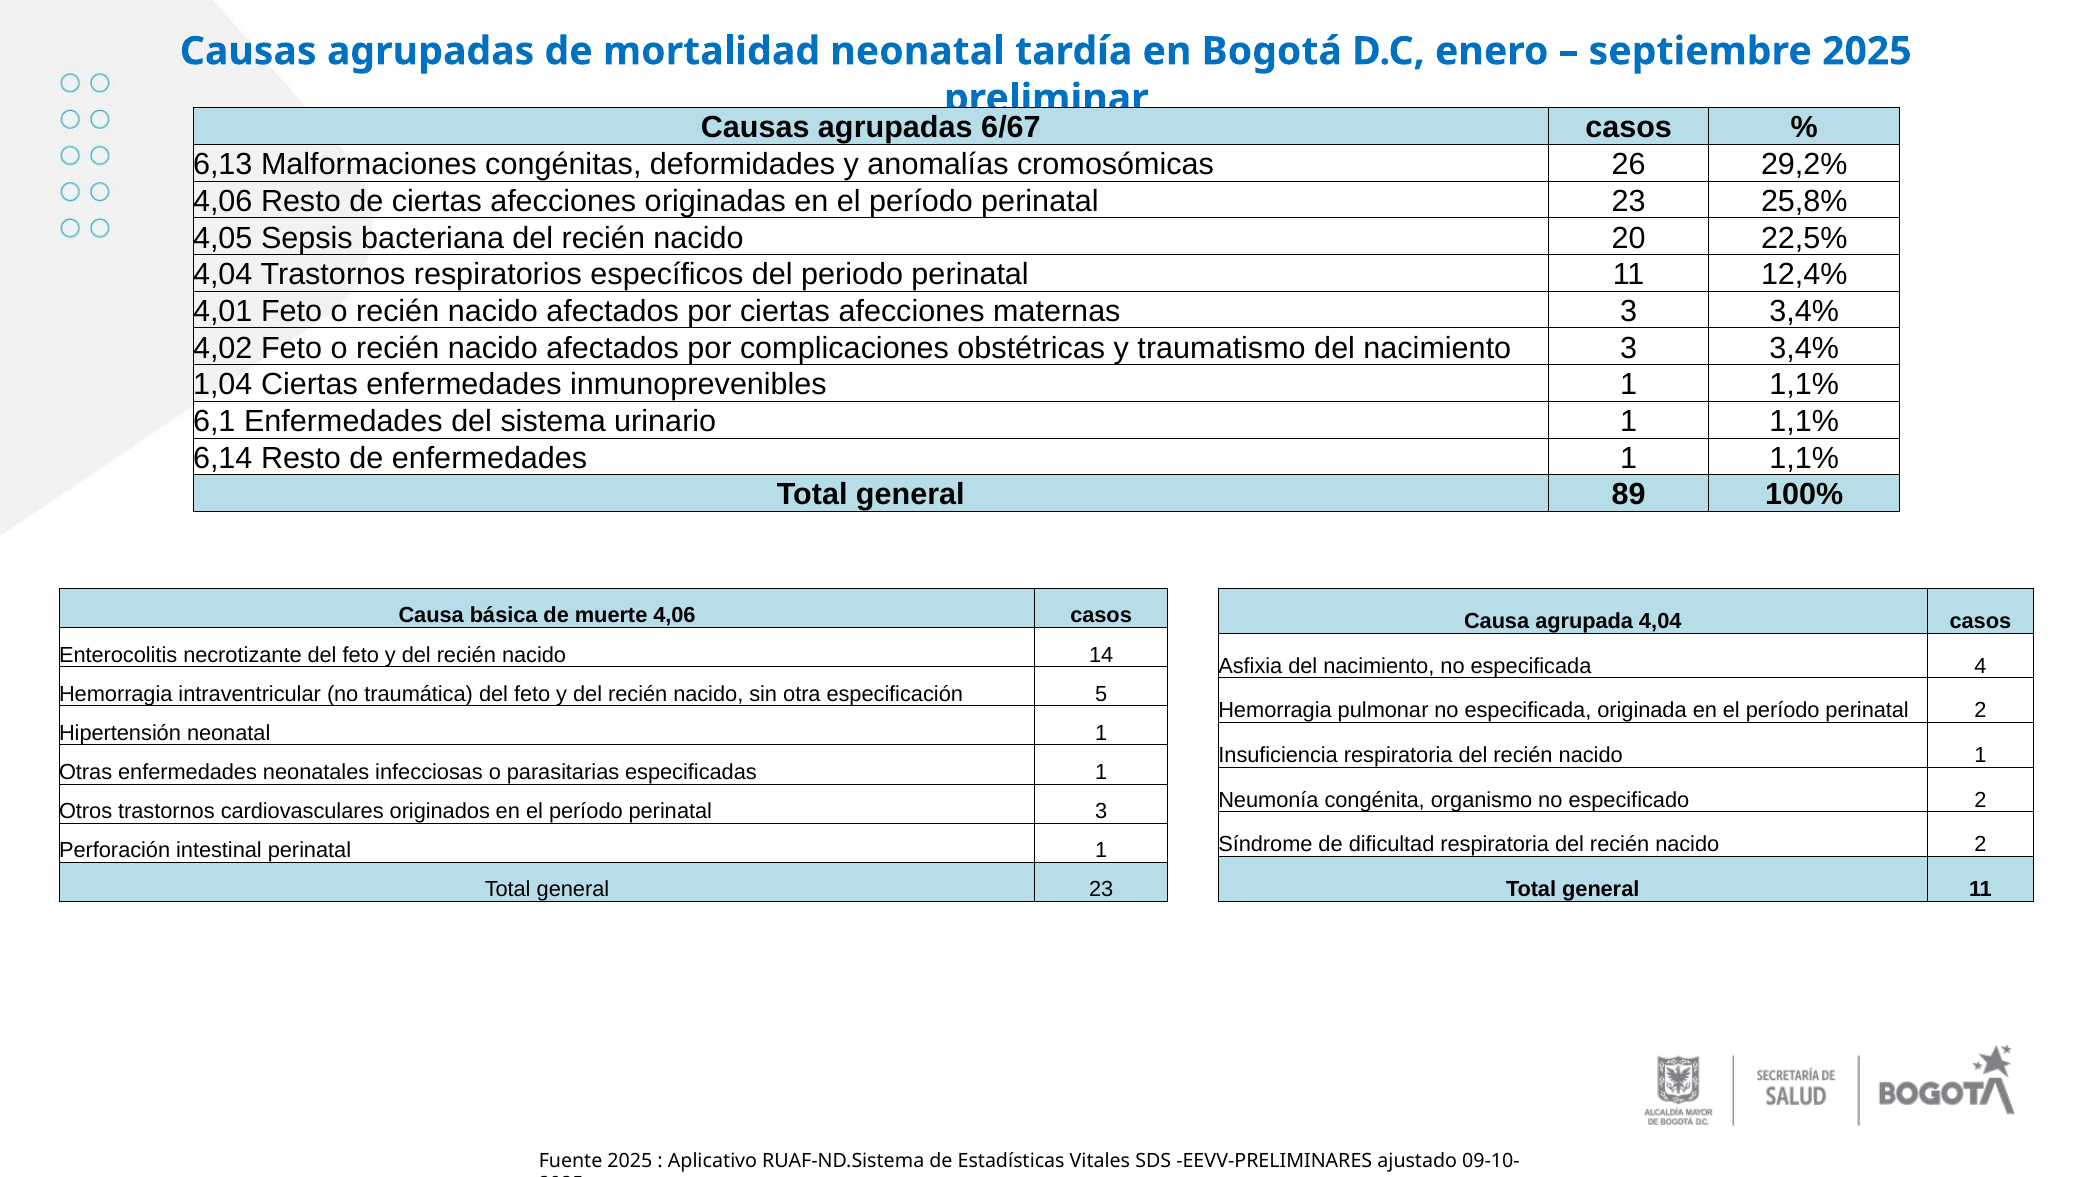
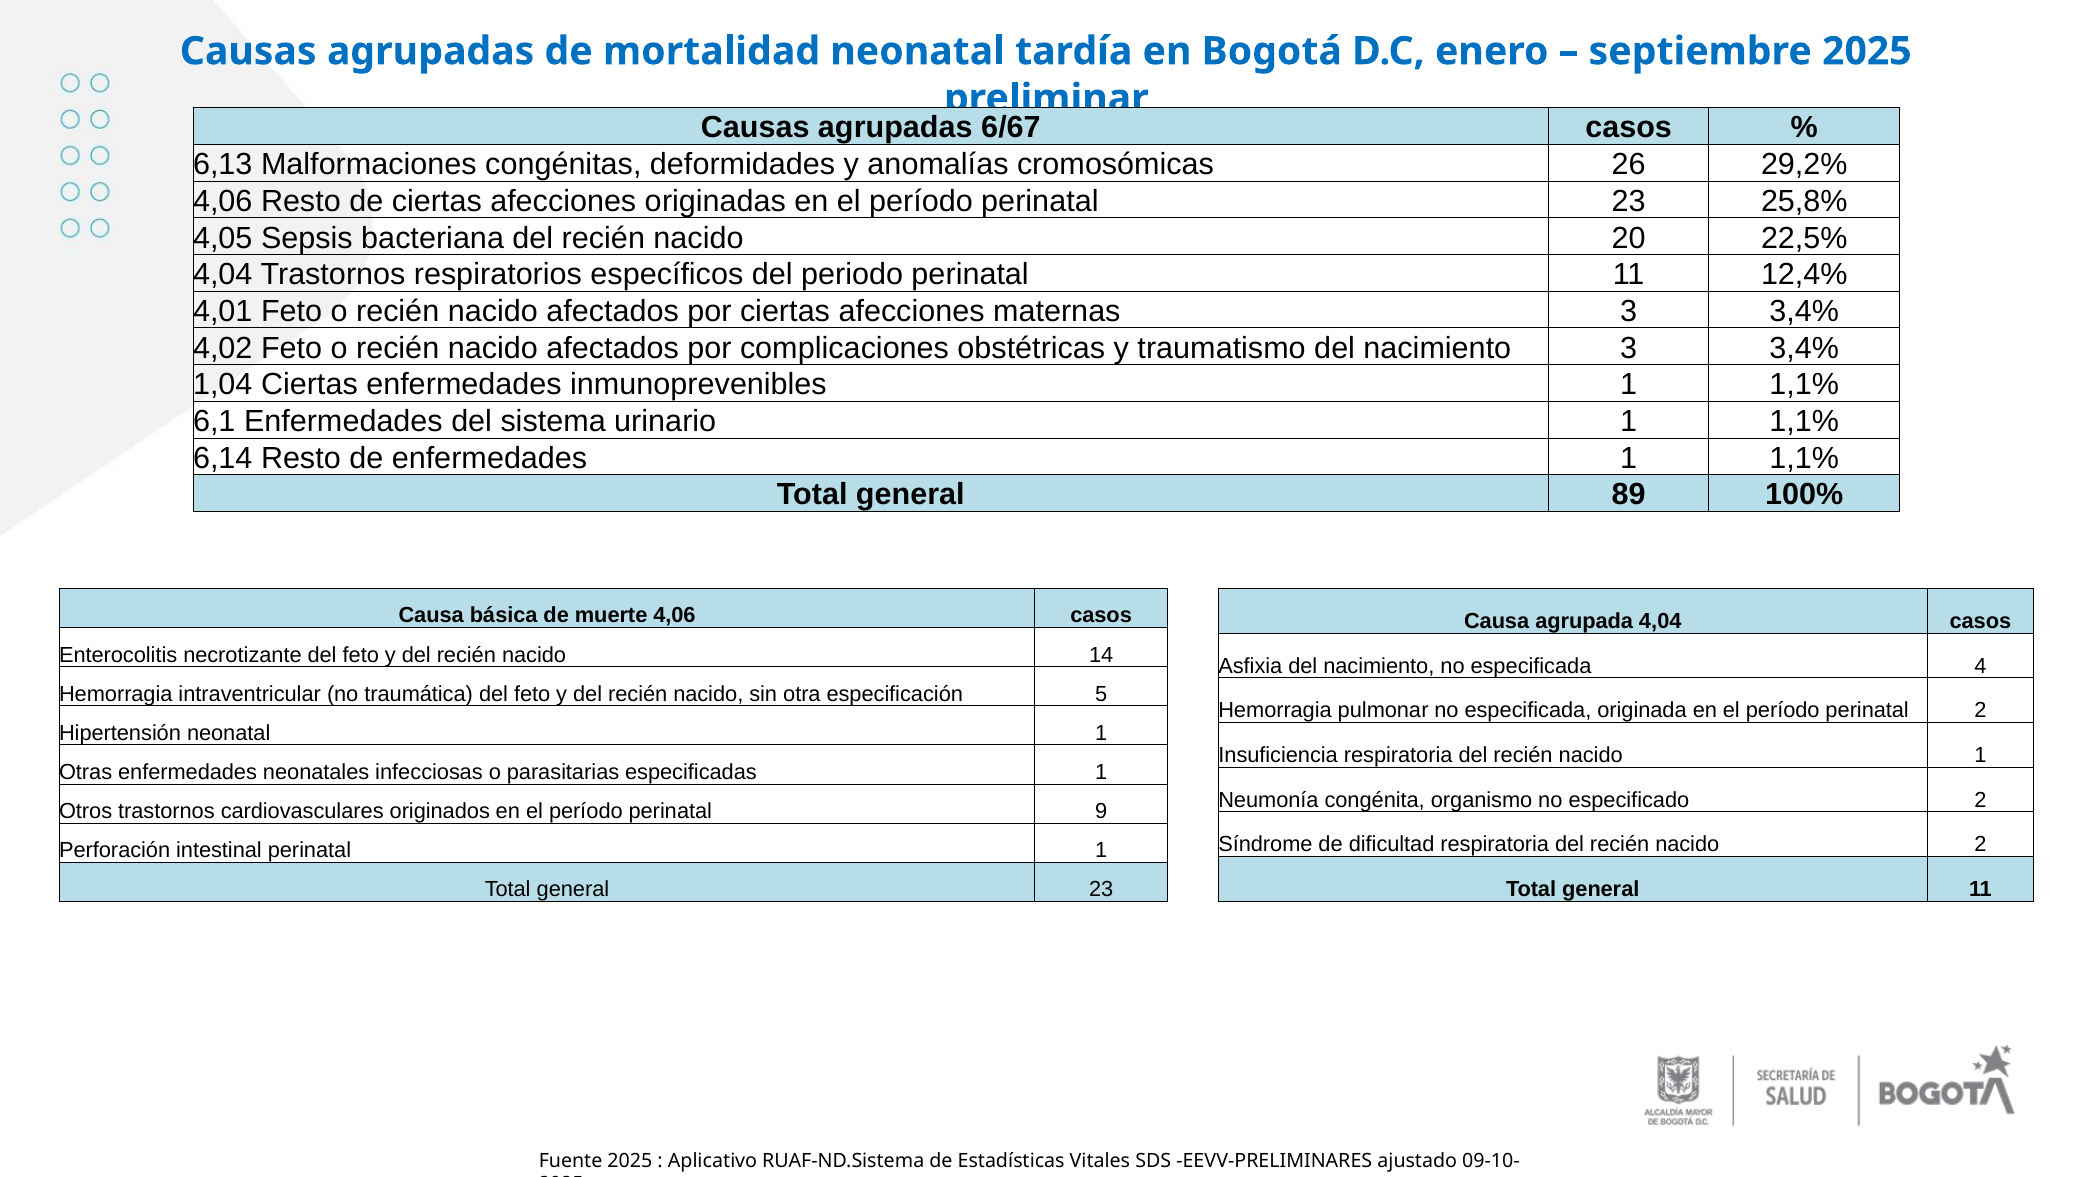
perinatal 3: 3 -> 9 (1101, 811)
